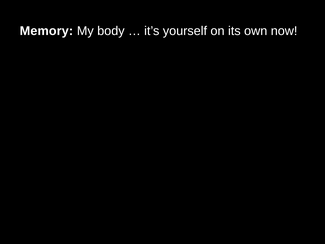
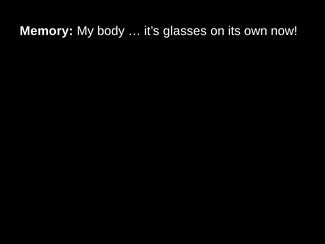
yourself: yourself -> glasses (185, 31)
